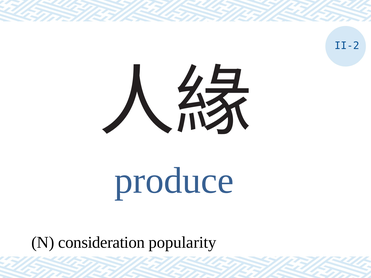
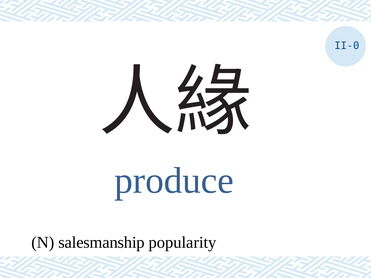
II-2: II-2 -> II-0 (347, 46)
consideration: consideration -> salesmanship (102, 243)
